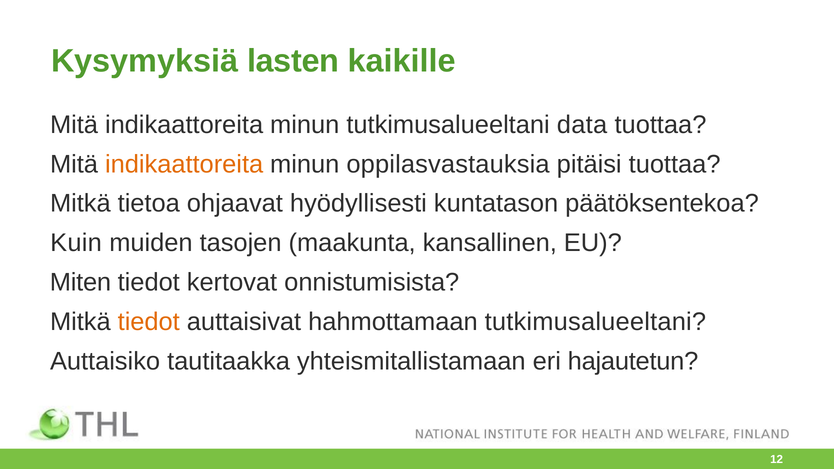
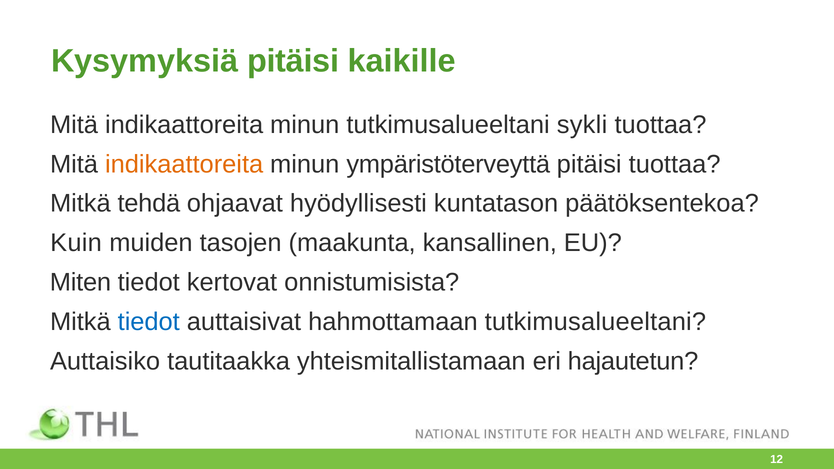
Kysymyksiä lasten: lasten -> pitäisi (293, 61)
data: data -> sykli (582, 125)
oppilasvastauksia: oppilasvastauksia -> ympäristöterveyttä (448, 164)
tietoa: tietoa -> tehdä (149, 204)
tiedot colour: orange -> blue (149, 322)
